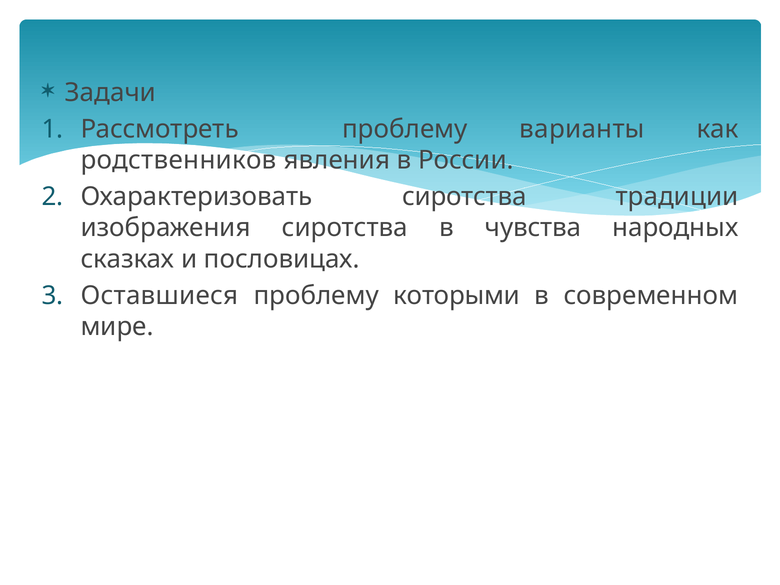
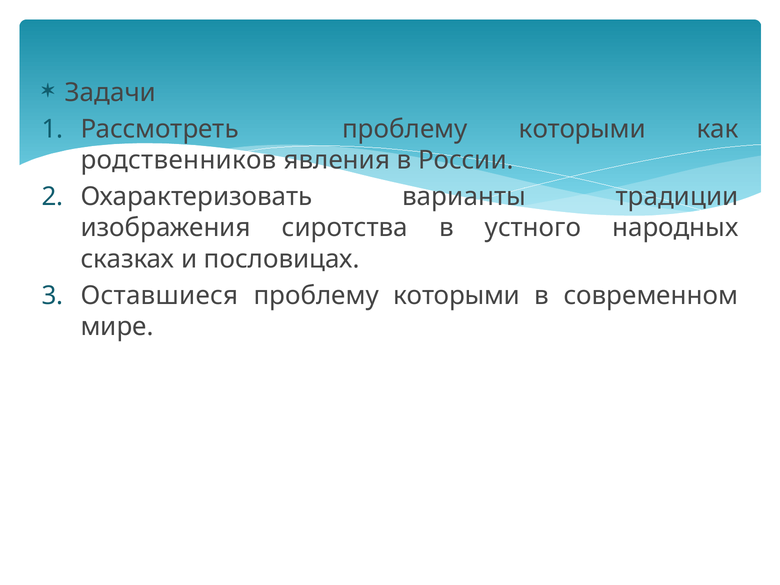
Рассмотреть проблему варианты: варианты -> которыми (582, 129)
Охарактеризовать сиротства: сиротства -> варианты (464, 197)
чувства: чувства -> устного (533, 228)
